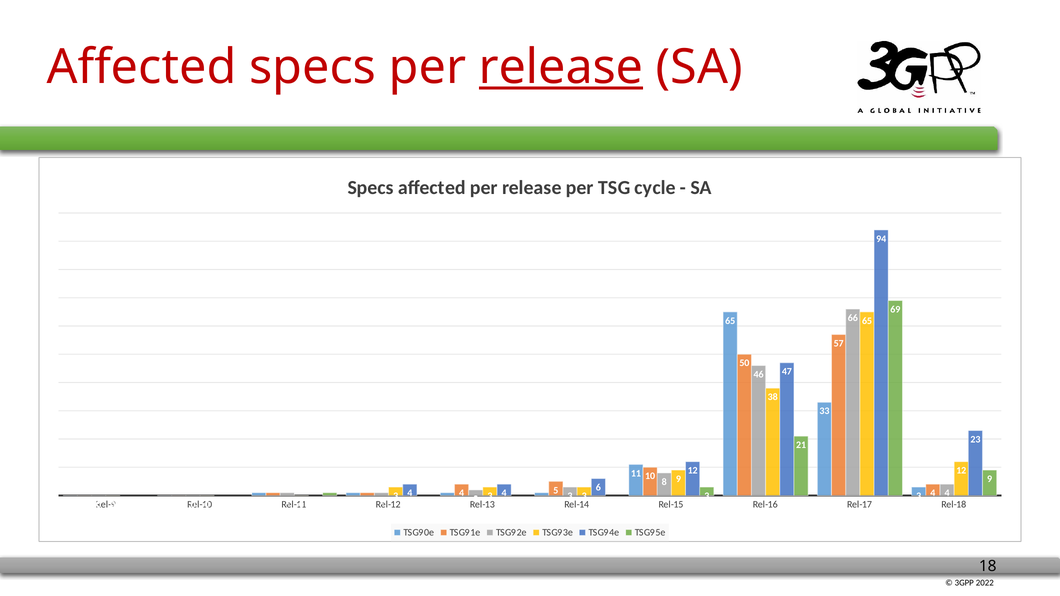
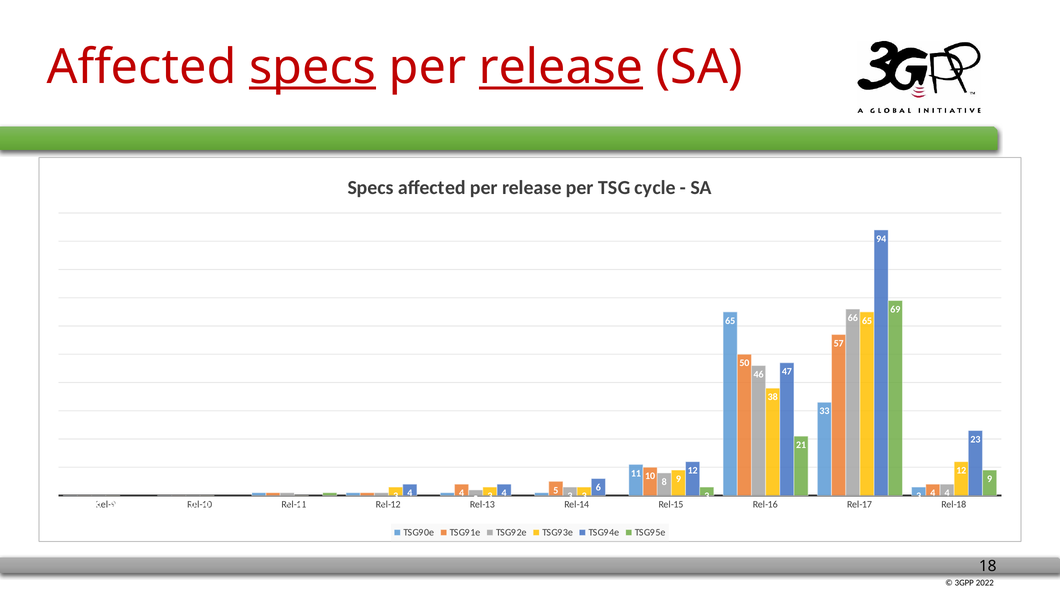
specs underline: none -> present (313, 67)
